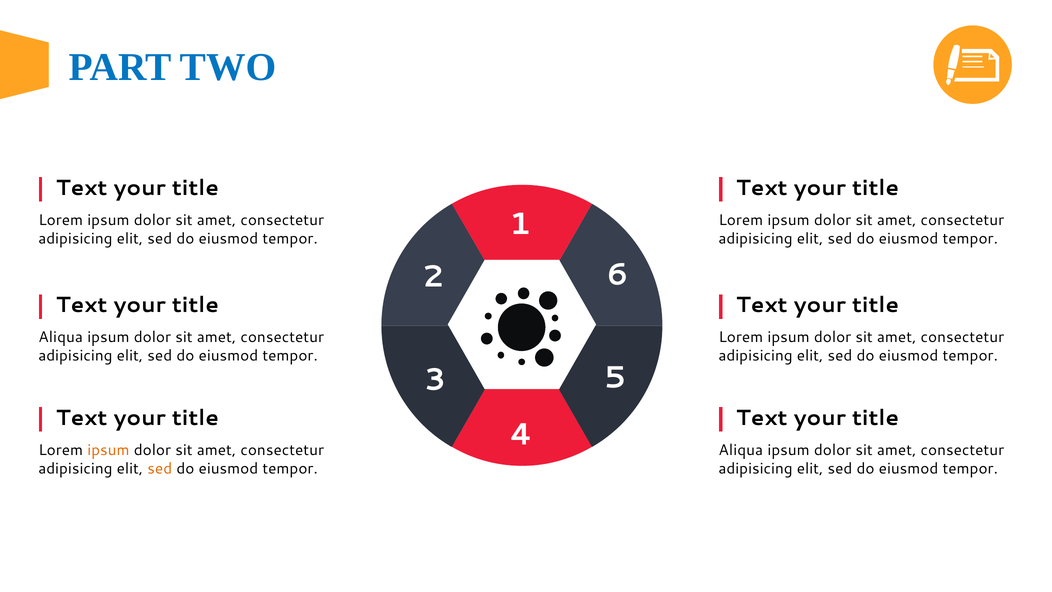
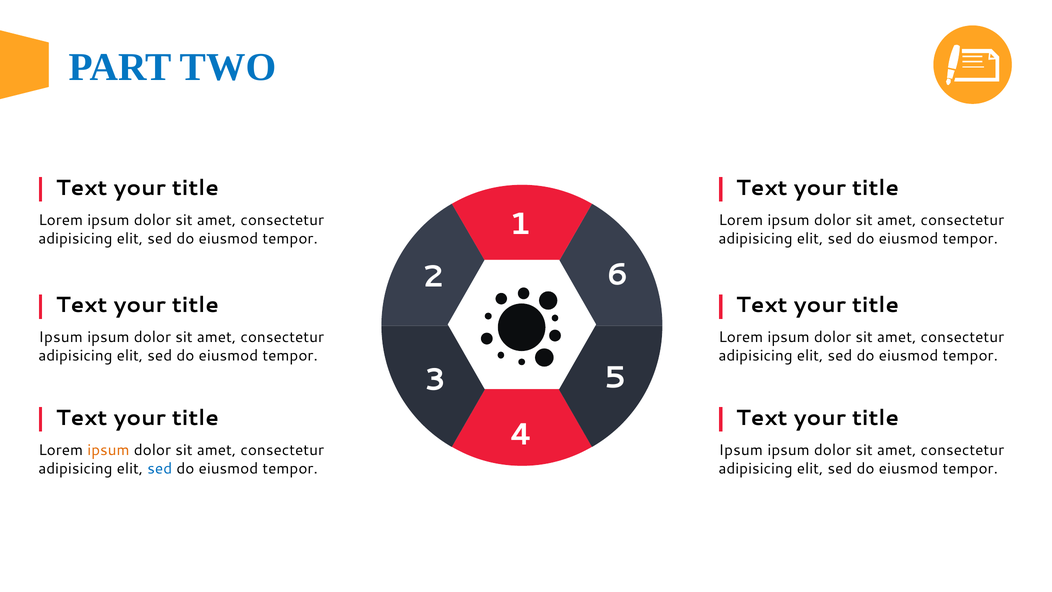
Aliqua: Aliqua -> Ipsum (61, 337)
Aliqua: Aliqua -> Ipsum (741, 450)
sed colour: orange -> blue (160, 468)
